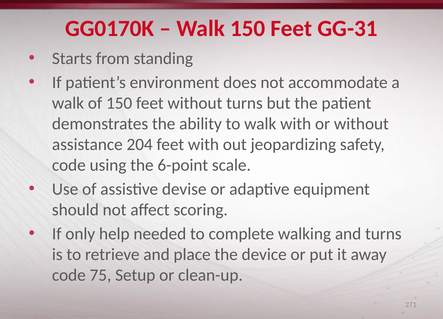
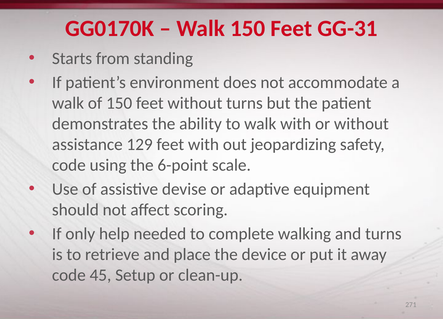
204: 204 -> 129 (140, 144)
75: 75 -> 45 (100, 275)
